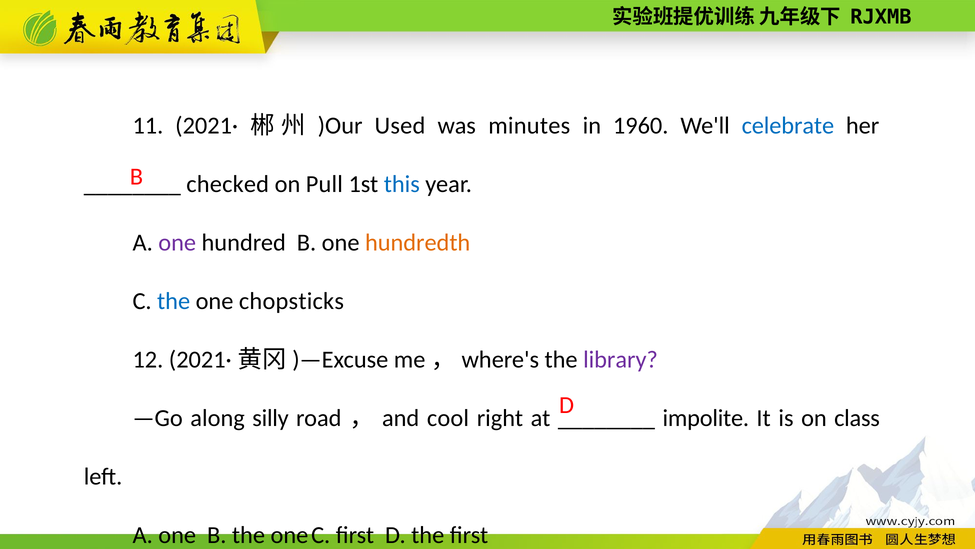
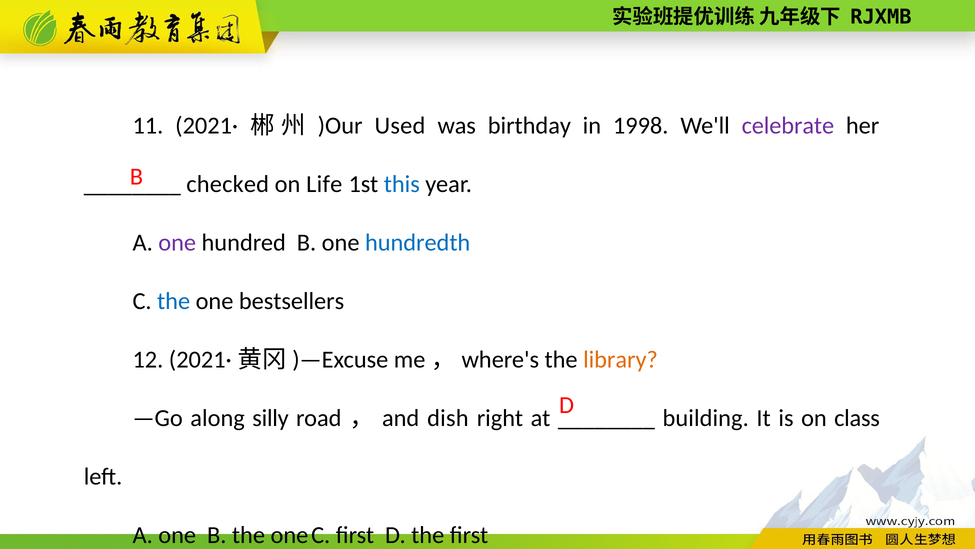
minutes: minutes -> birthday (529, 125)
1960: 1960 -> 1998 (641, 125)
celebrate colour: blue -> purple (788, 125)
Pull: Pull -> Life (324, 184)
hundredth colour: orange -> blue (418, 242)
chopsticks: chopsticks -> bestsellers (292, 301)
library colour: purple -> orange (620, 359)
cool: cool -> dish (448, 418)
impolite: impolite -> building (706, 418)
